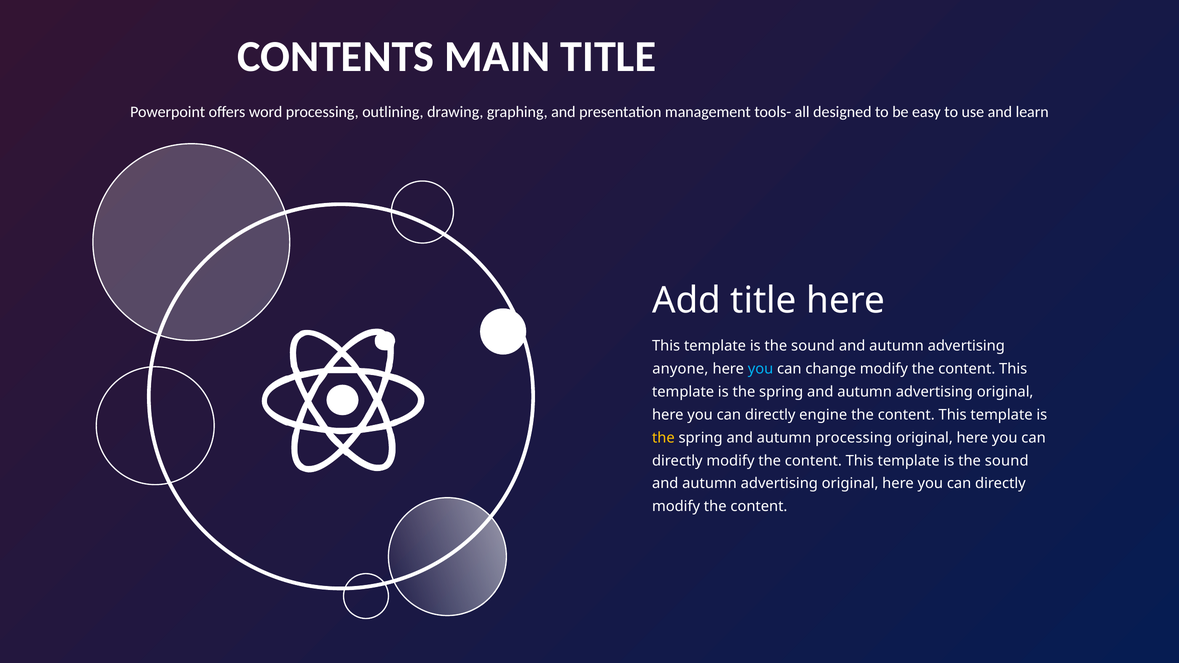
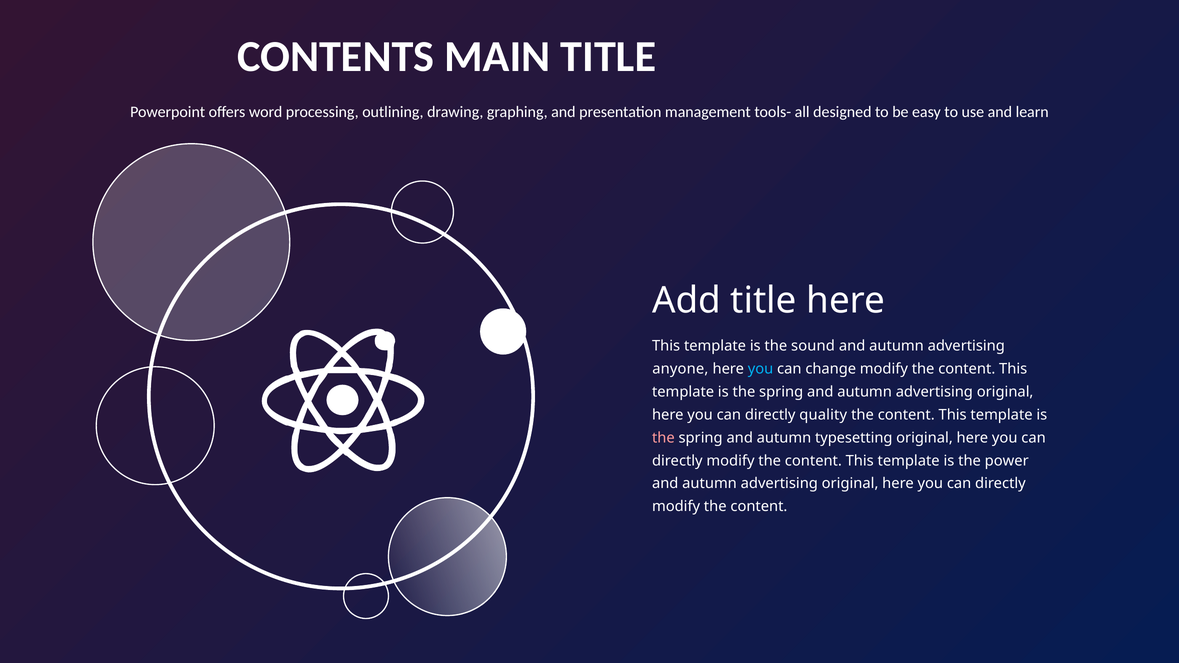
engine: engine -> quality (823, 415)
the colour: yellow -> pink (663, 438)
autumn processing: processing -> typesetting (854, 438)
sound: sound -> power (1007, 461)
